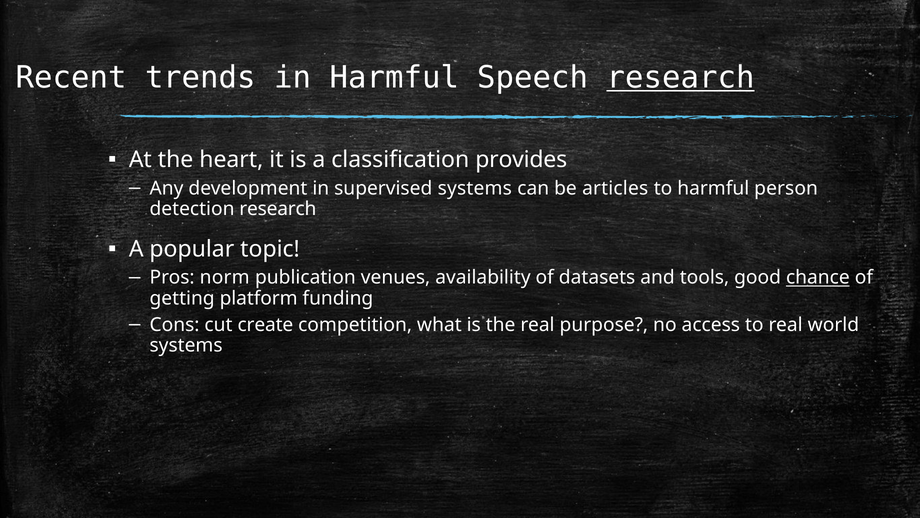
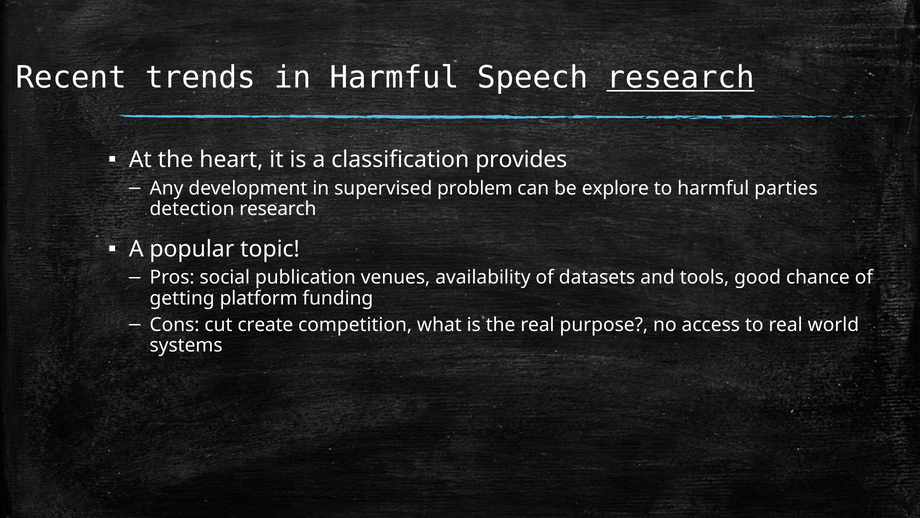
supervised systems: systems -> problem (475, 188)
articles: articles -> explore (615, 188)
person: person -> parties (786, 188)
norm: norm -> social (225, 277)
chance underline: present -> none (818, 277)
